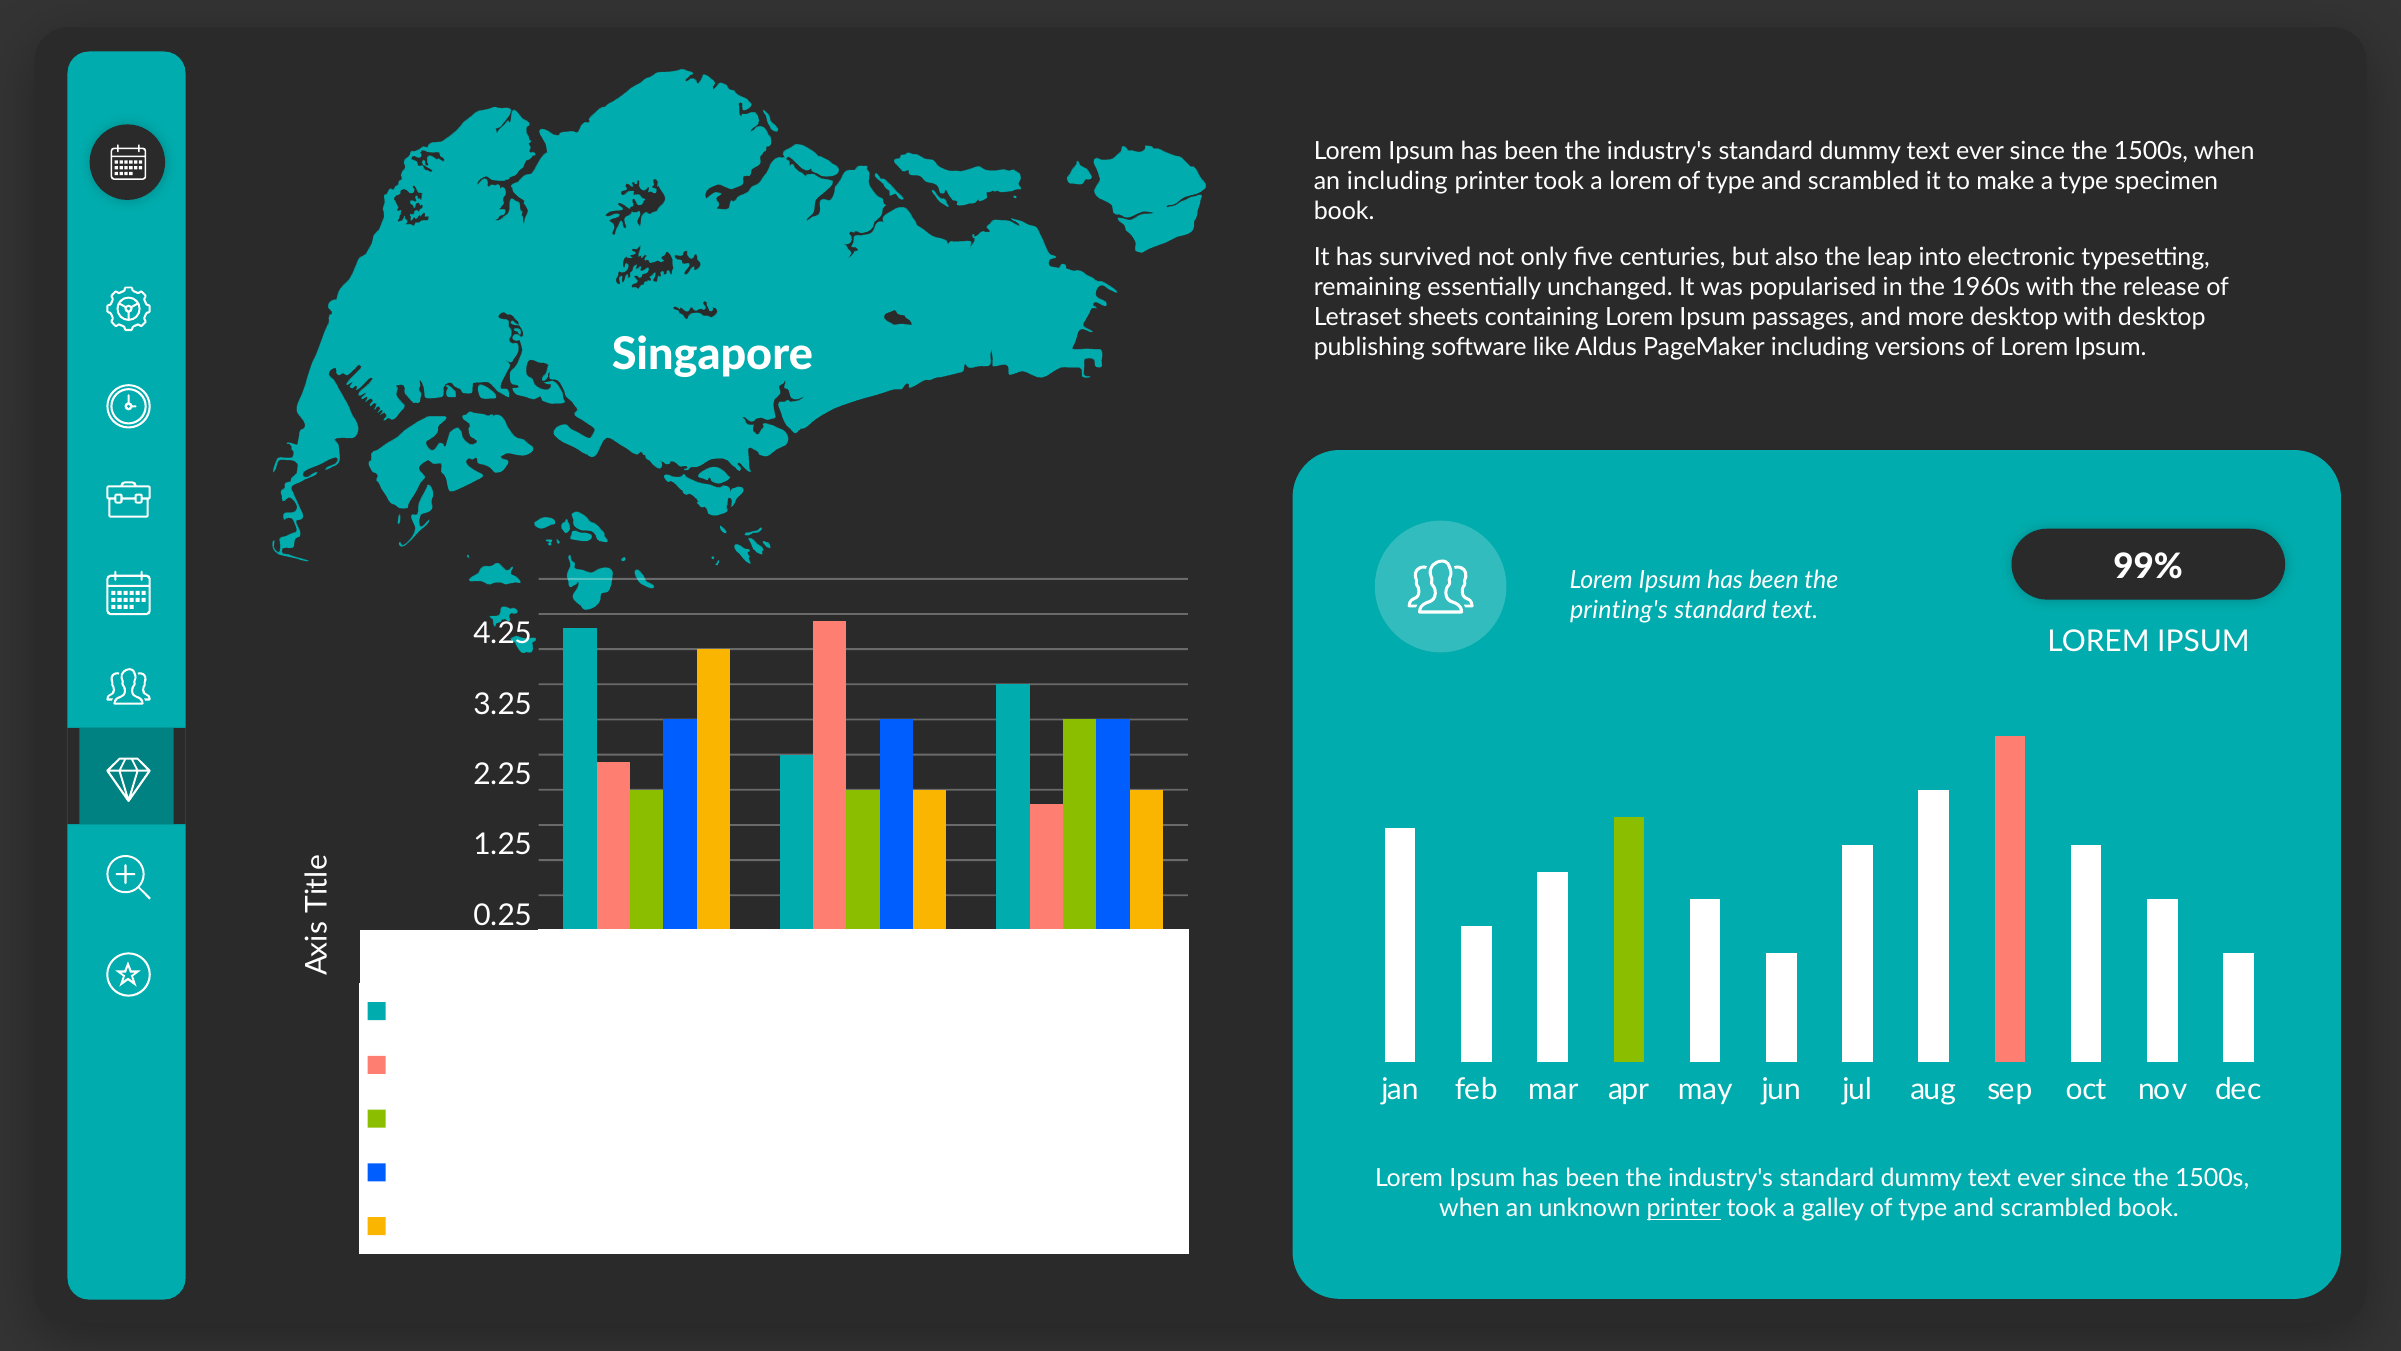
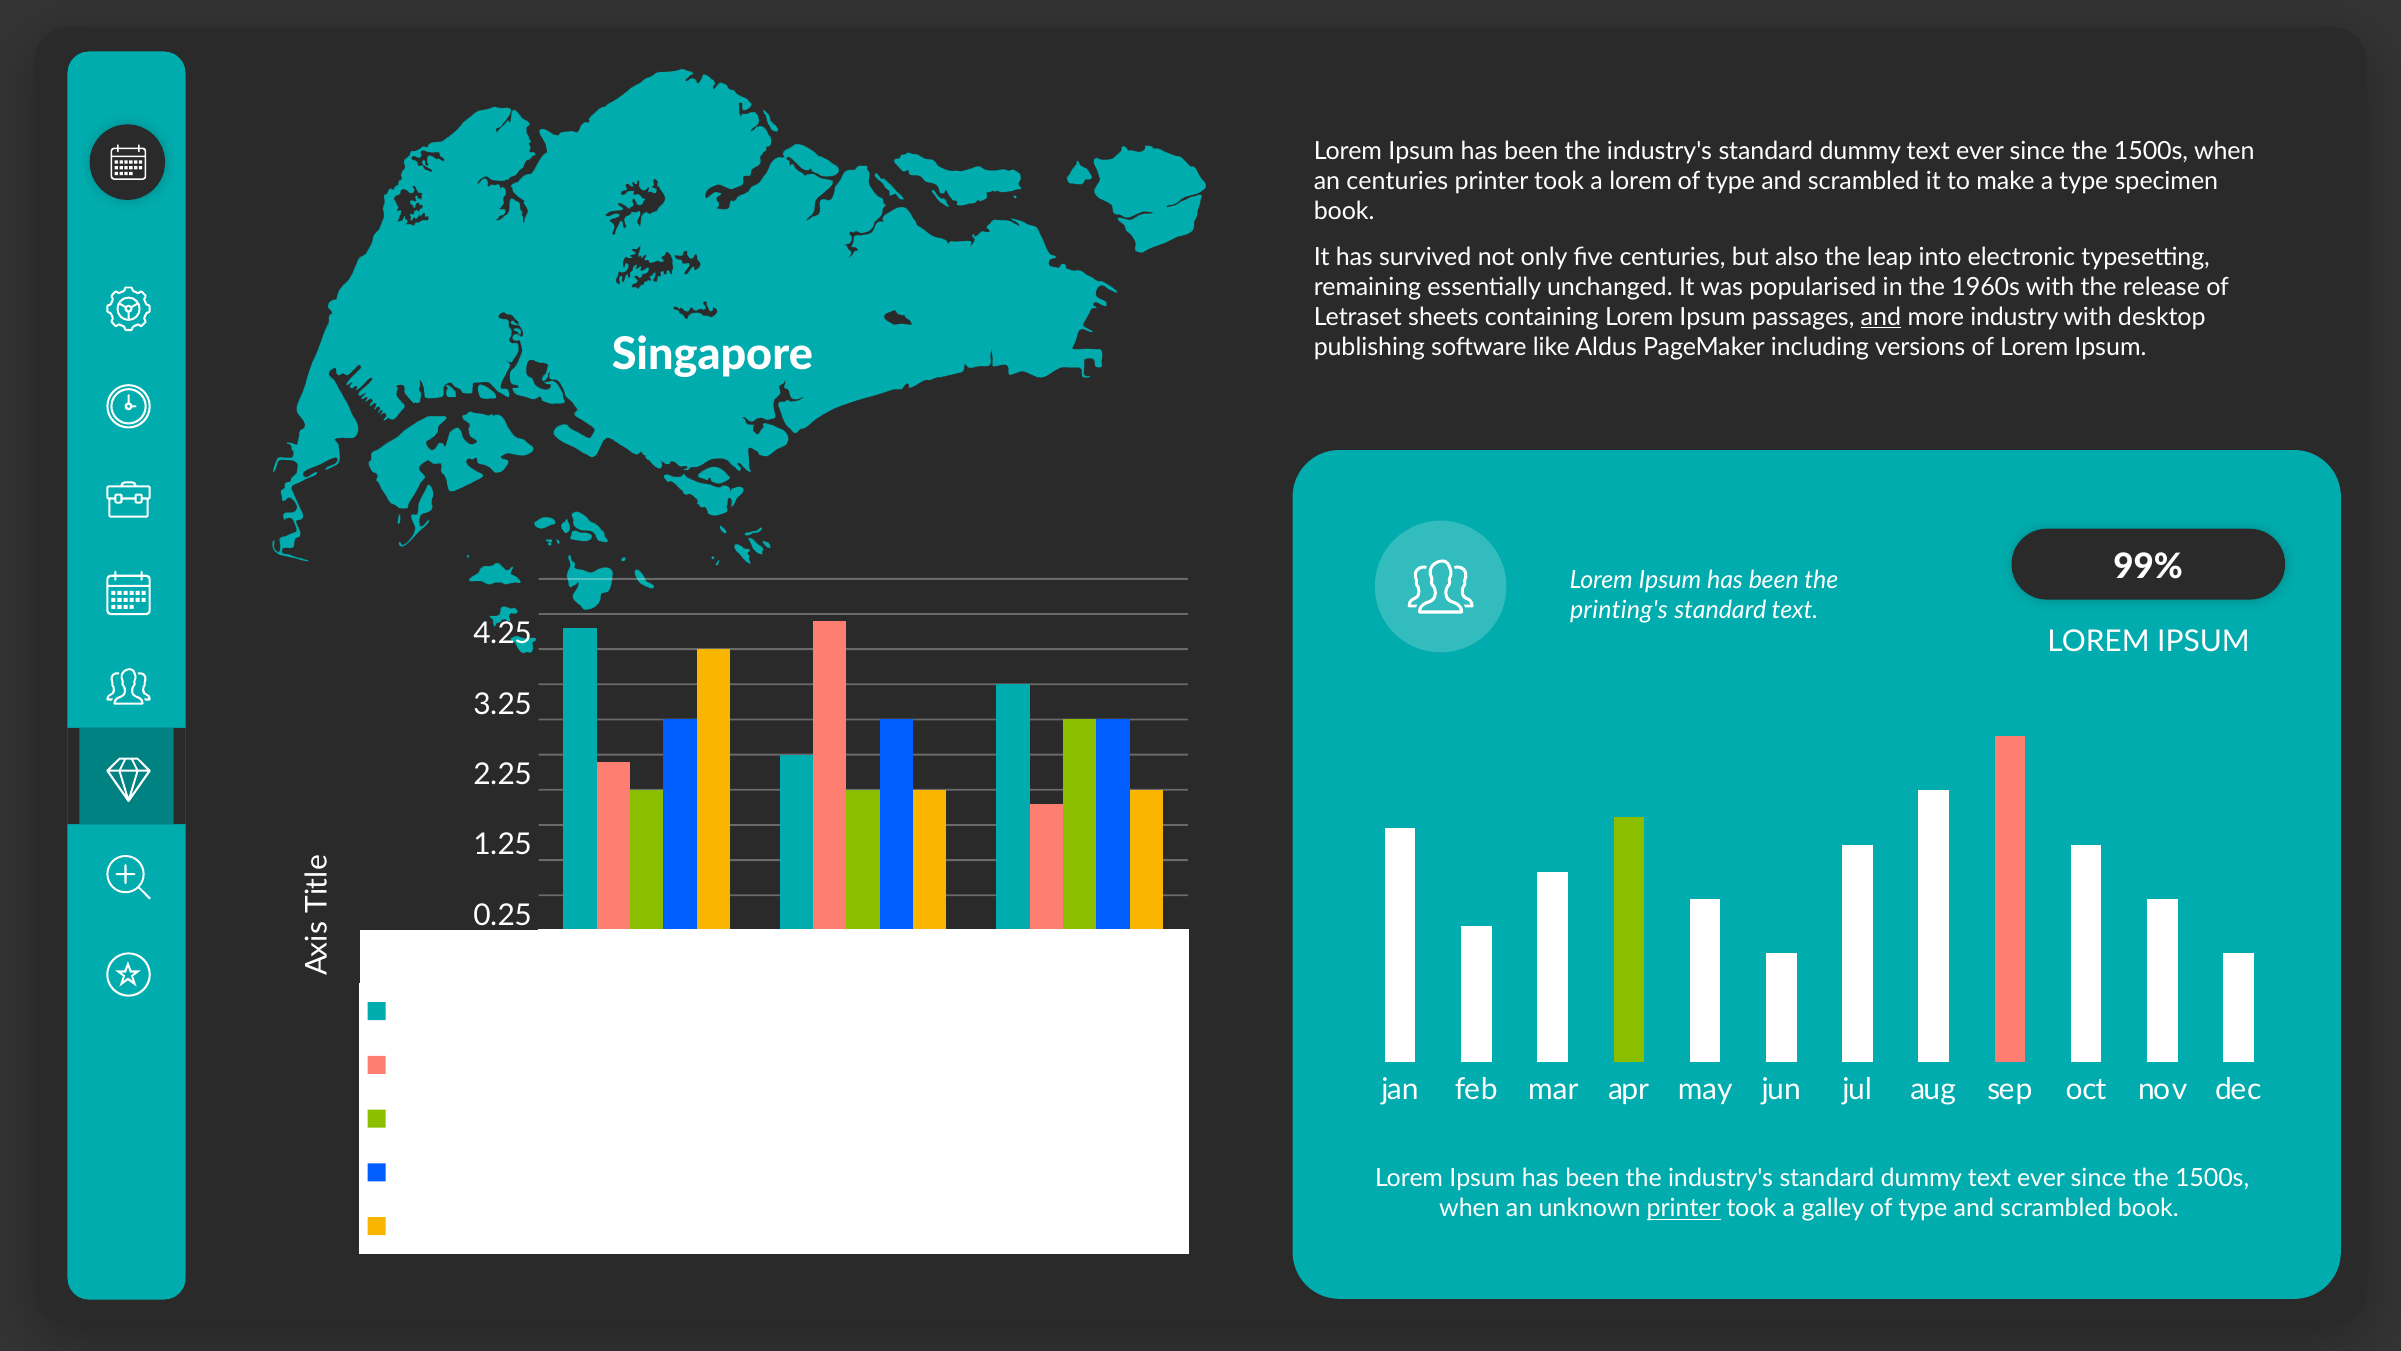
an including: including -> centuries (1397, 182)
and underline: none -> present (1881, 317)
more desktop: desktop -> industry (2014, 317)
